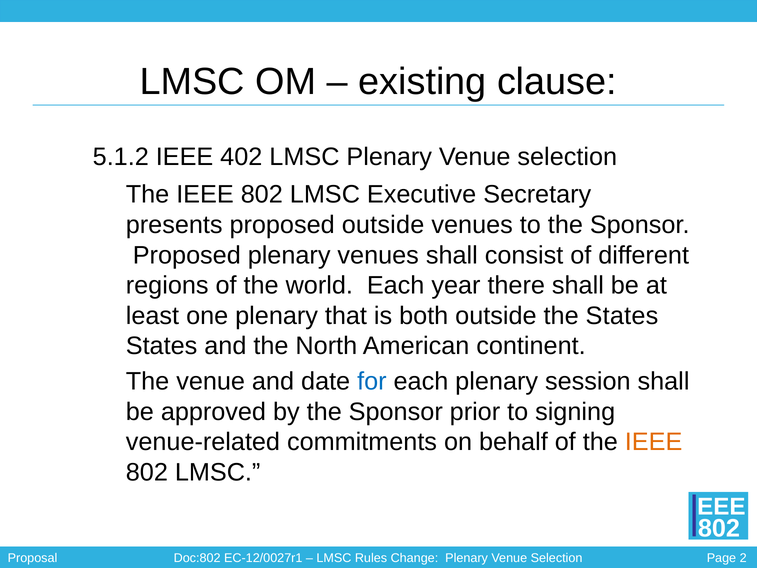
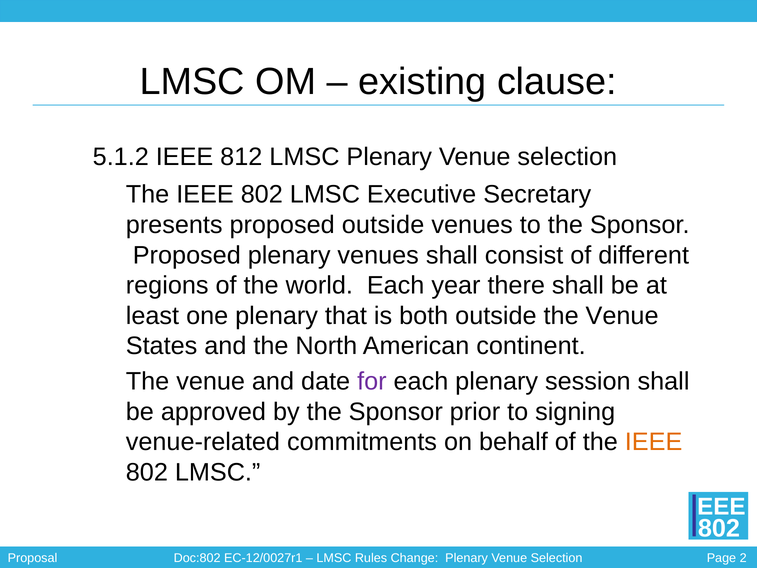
402: 402 -> 812 (241, 157)
outside the States: States -> Venue (622, 316)
for colour: blue -> purple (372, 381)
